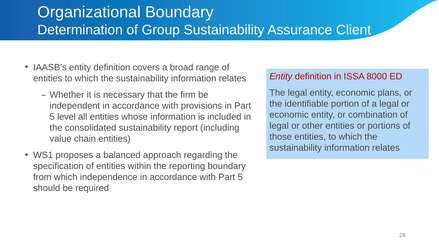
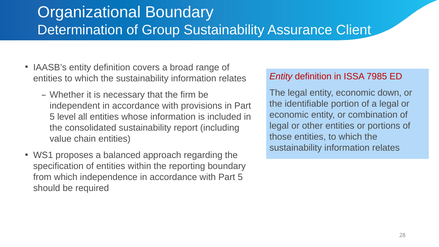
8000: 8000 -> 7985 (377, 76)
plans: plans -> down (390, 93)
